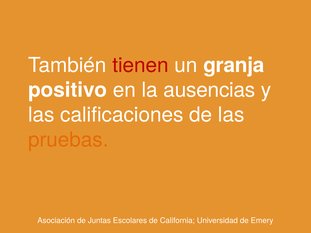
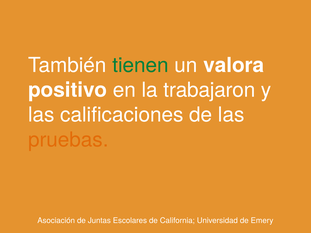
tienen colour: red -> green (140, 65)
granja: granja -> valora (234, 65)
ausencias: ausencias -> trabajaron (209, 90)
